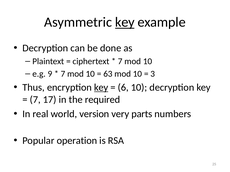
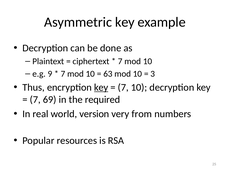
key underline: present -> none (125, 22)
6: 6 -> 7 (123, 88)
17: 17 -> 69 (50, 100)
parts: parts -> from (142, 114)
operation: operation -> resources (77, 141)
